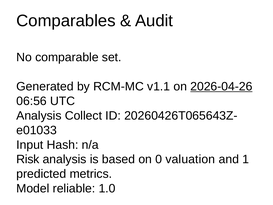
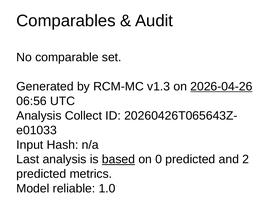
v1.1: v1.1 -> v1.3 (159, 86)
Risk: Risk -> Last (28, 159)
based underline: none -> present (118, 159)
0 valuation: valuation -> predicted (190, 159)
1: 1 -> 2 (246, 159)
